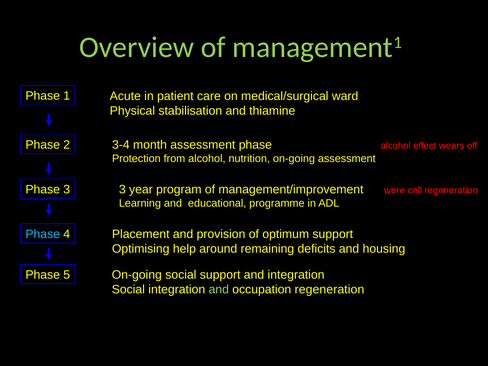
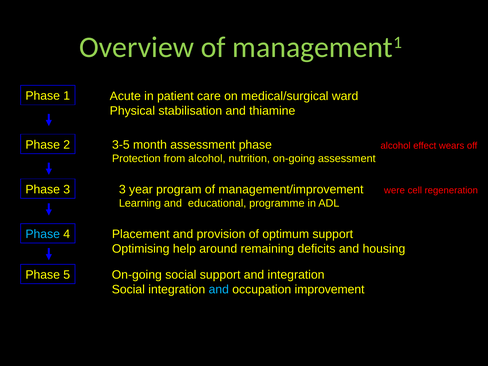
3-4: 3-4 -> 3-5 (121, 145)
and colour: light green -> light blue (219, 290)
occupation regeneration: regeneration -> improvement (330, 290)
